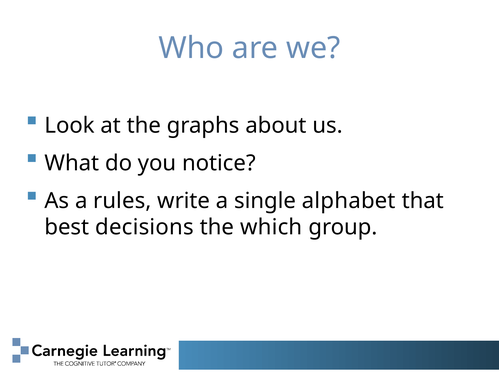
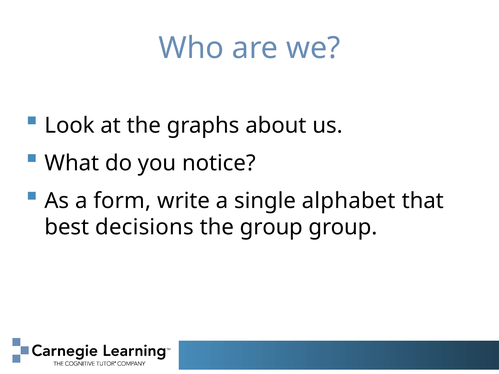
rules: rules -> form (122, 201)
the which: which -> group (271, 227)
